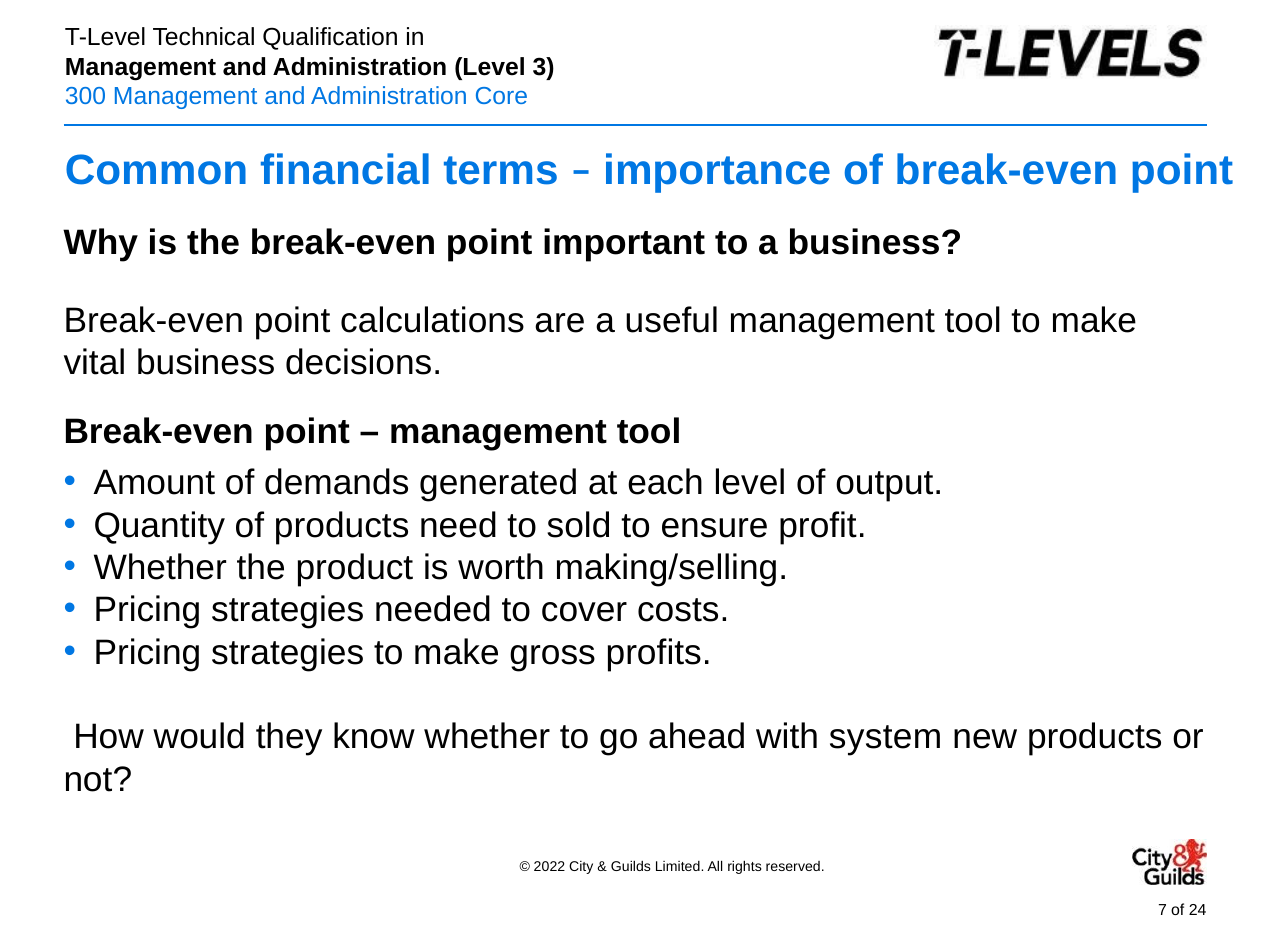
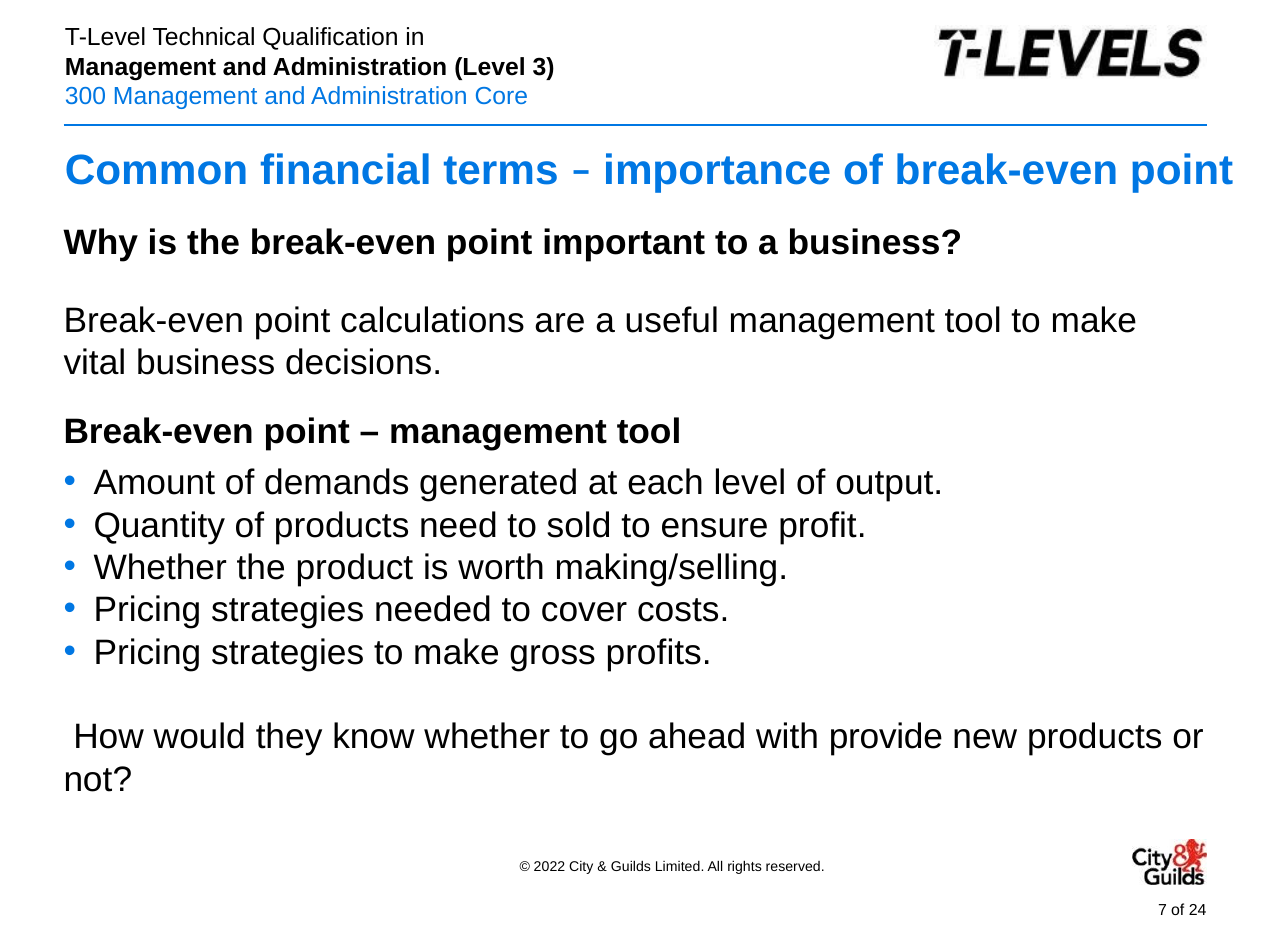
system: system -> provide (886, 738)
